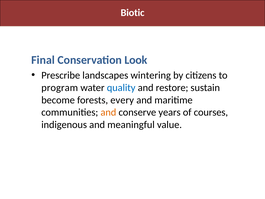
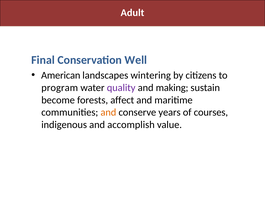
Biotic: Biotic -> Adult (132, 13)
Look: Look -> Well (136, 60)
Prescribe: Prescribe -> American (61, 75)
quality colour: blue -> purple (121, 88)
restore: restore -> making (172, 88)
every: every -> affect (122, 100)
meaningful: meaningful -> accomplish (131, 125)
